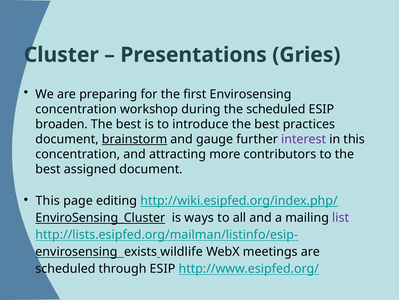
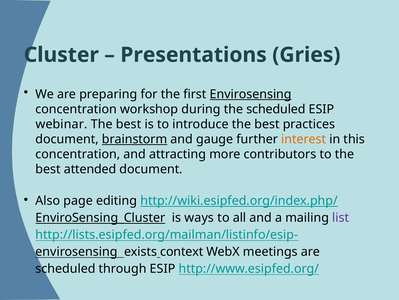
Envirosensing underline: none -> present (251, 94)
broaden: broaden -> webinar (62, 124)
interest colour: purple -> orange (304, 139)
assigned: assigned -> attended (90, 169)
This: This -> Also (48, 200)
wildlife: wildlife -> context (182, 251)
